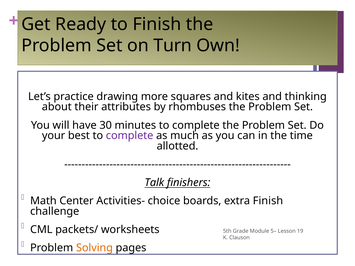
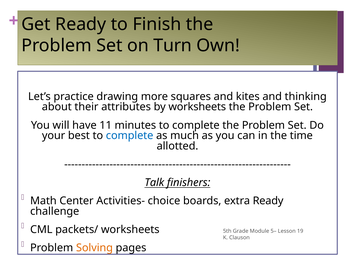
by rhombuses: rhombuses -> worksheets (197, 107)
30: 30 -> 11 (106, 125)
complete colour: purple -> blue (130, 136)
extra Finish: Finish -> Ready (268, 201)
